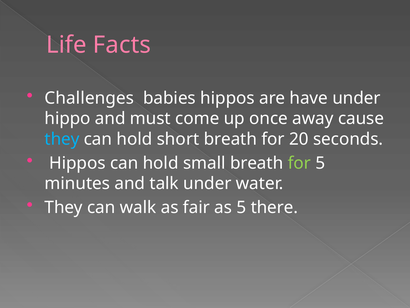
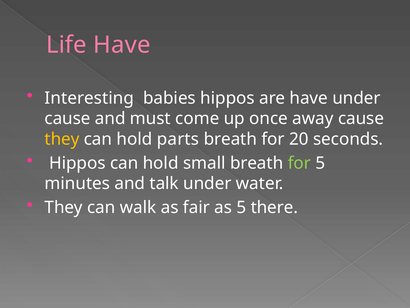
Life Facts: Facts -> Have (122, 45)
Challenges: Challenges -> Interesting (89, 98)
hippo: hippo -> cause (68, 118)
they colour: light blue -> yellow (62, 139)
short: short -> parts (178, 139)
